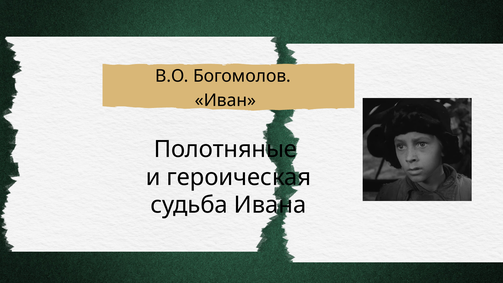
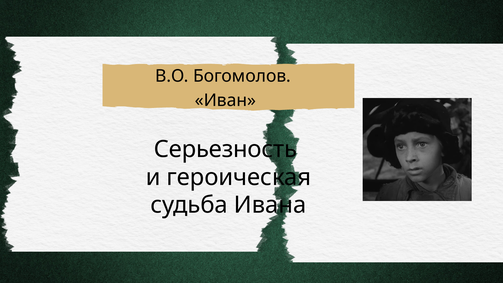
Полотняные: Полотняные -> Серьезность (225, 149)
